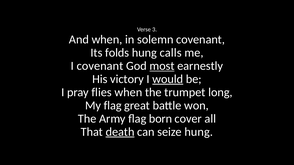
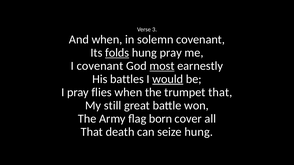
folds underline: none -> present (117, 53)
hung calls: calls -> pray (171, 53)
victory: victory -> battles (127, 79)
trumpet long: long -> that (220, 92)
My flag: flag -> still (113, 106)
death underline: present -> none (120, 132)
